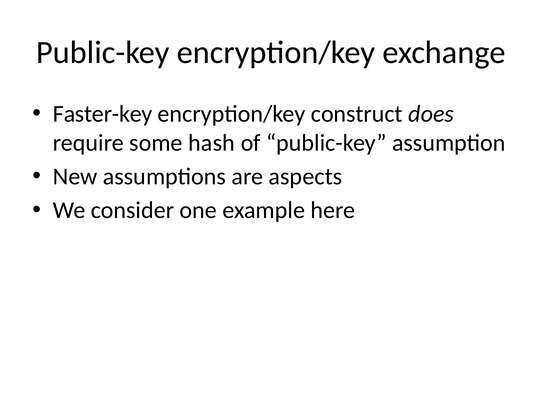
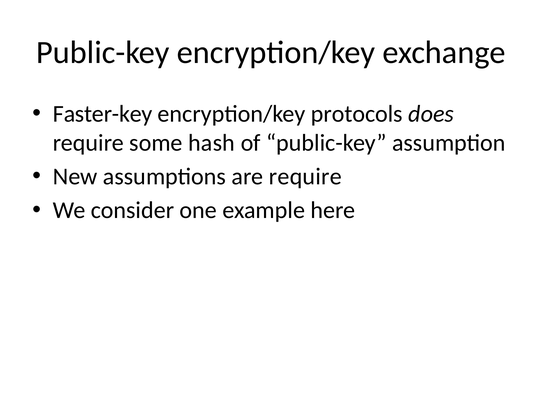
construct: construct -> protocols (357, 114)
are aspects: aspects -> require (305, 176)
